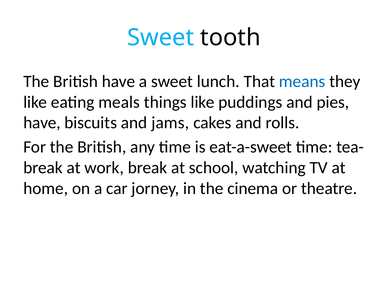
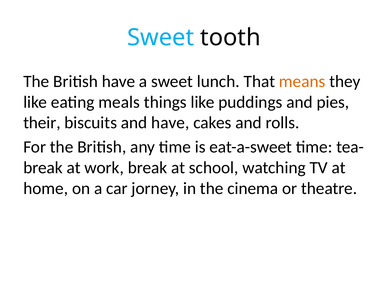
means colour: blue -> orange (302, 81)
have: have -> their (42, 123)
and jams: jams -> have (170, 123)
